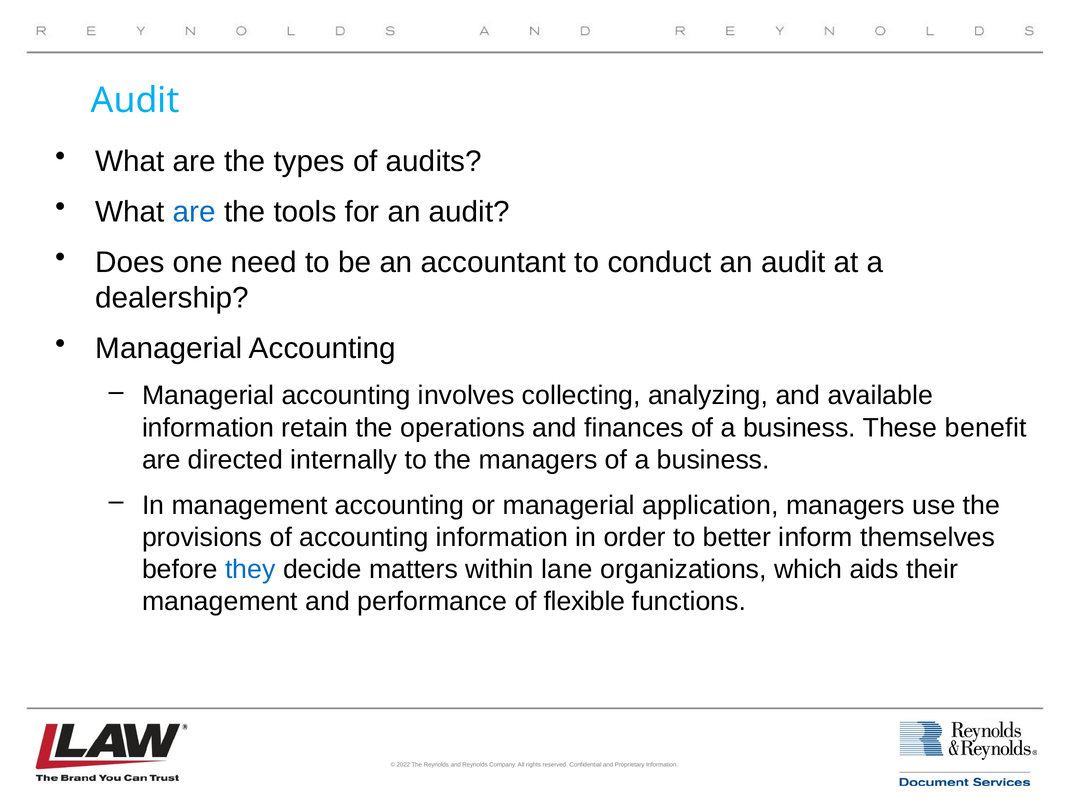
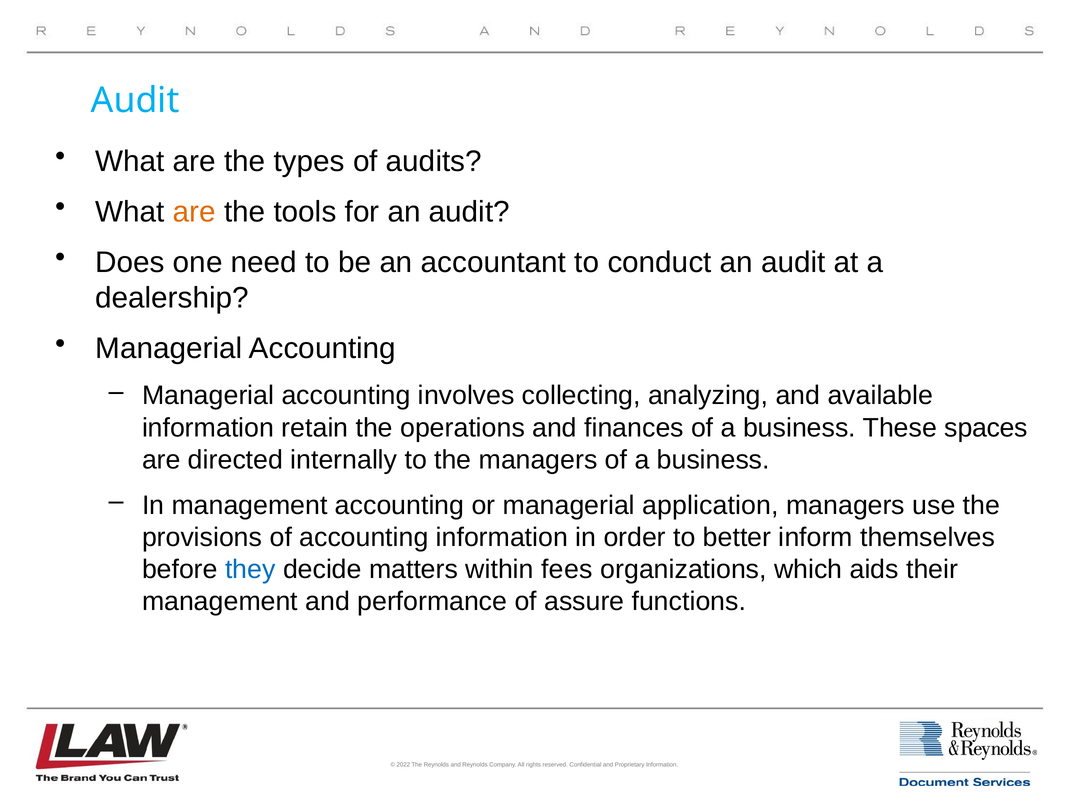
are colour: blue -> orange (194, 212)
benefit: benefit -> spaces (986, 428)
lane: lane -> fees (567, 569)
flexible: flexible -> assure (584, 601)
